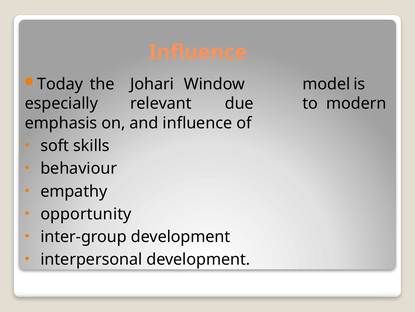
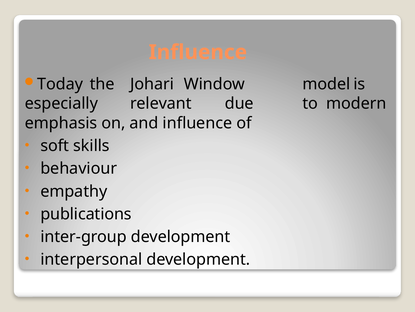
opportunity: opportunity -> publications (86, 214)
